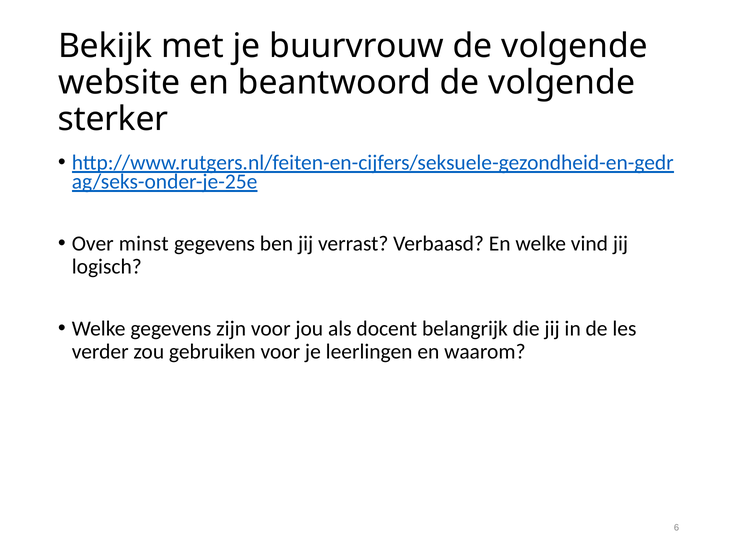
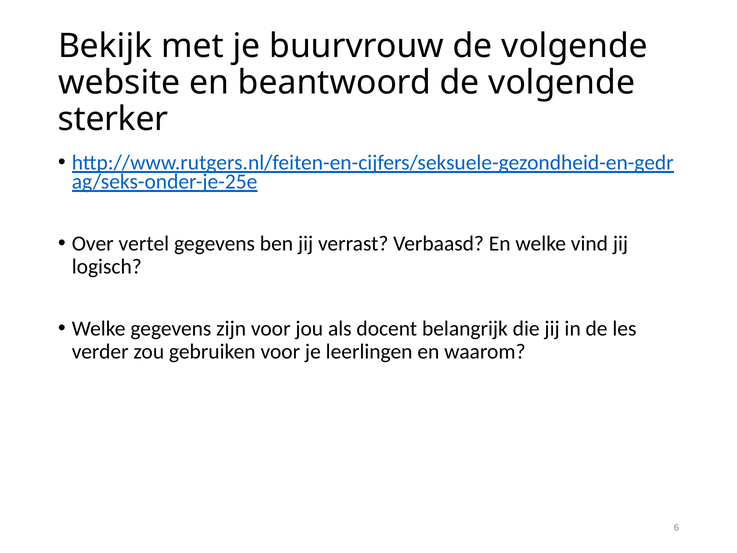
minst: minst -> vertel (144, 243)
